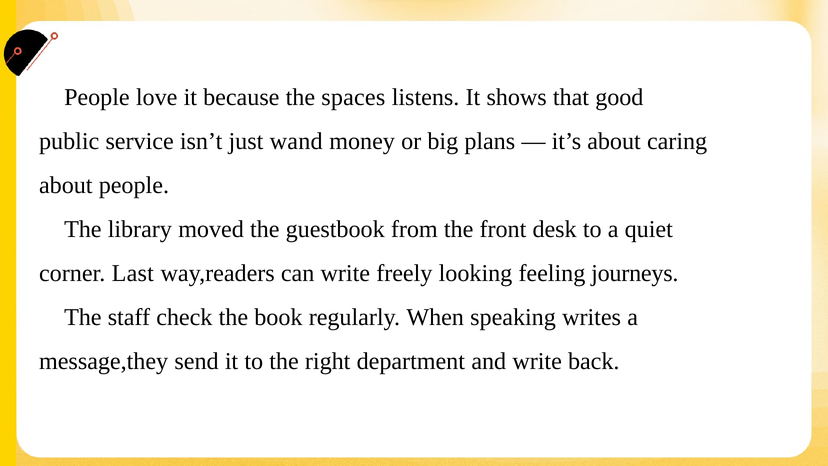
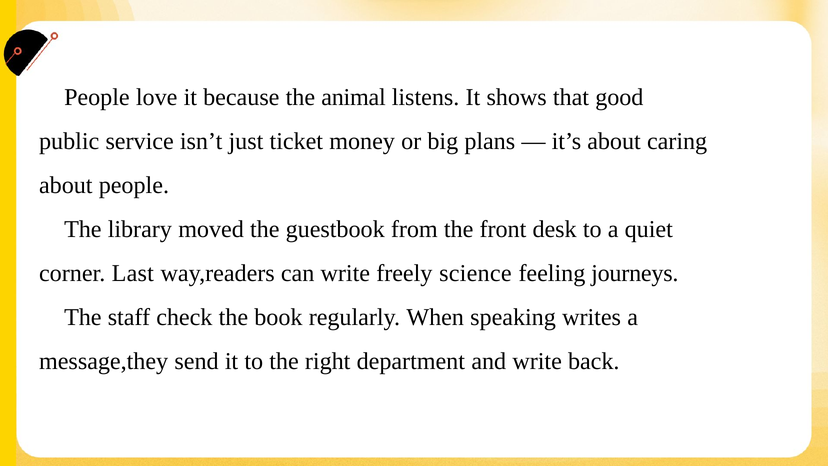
spaces: spaces -> animal (354, 97)
wand: wand -> ticket (296, 141)
looking: looking -> science (475, 273)
